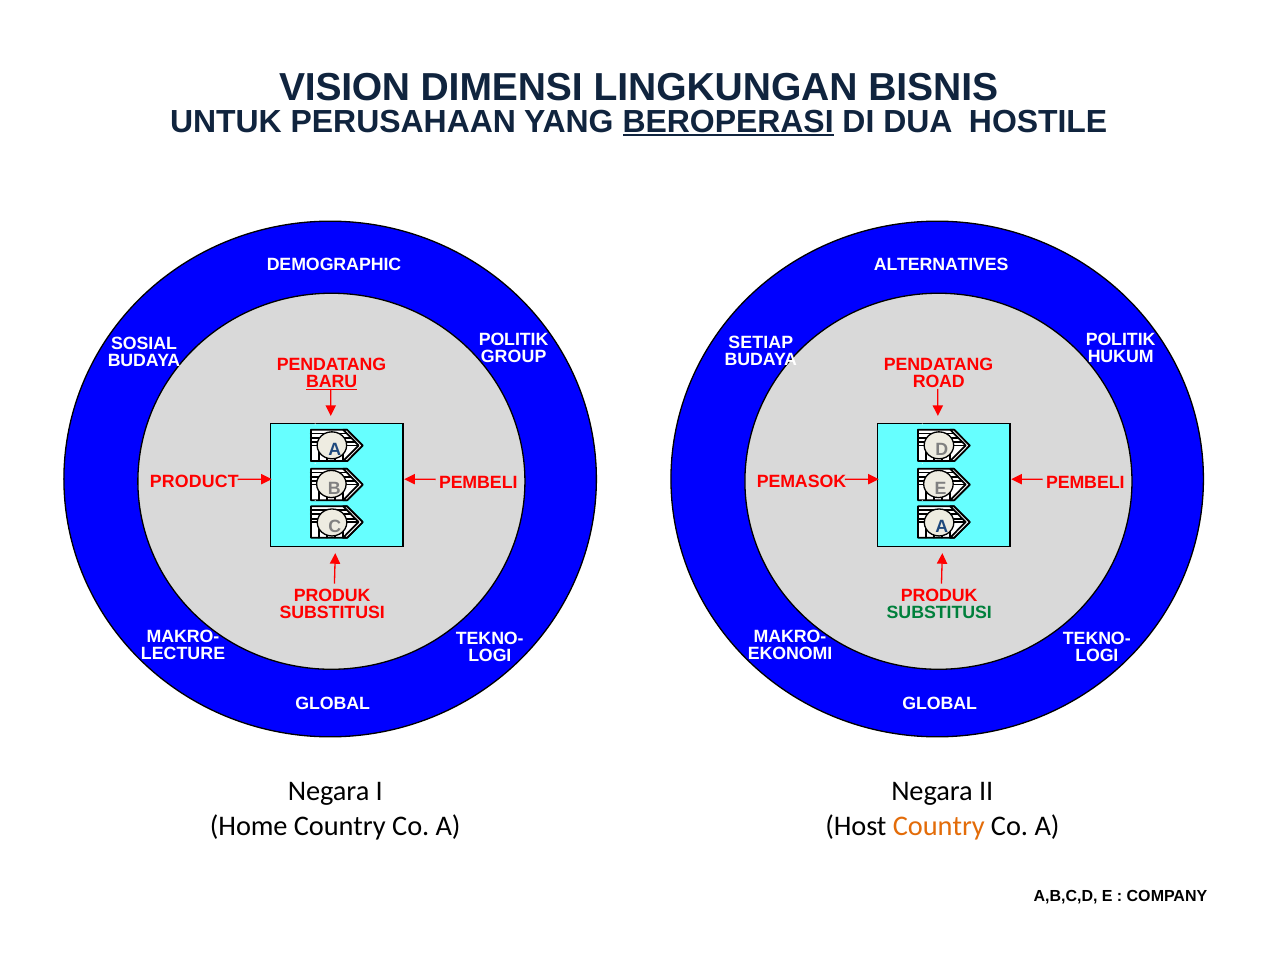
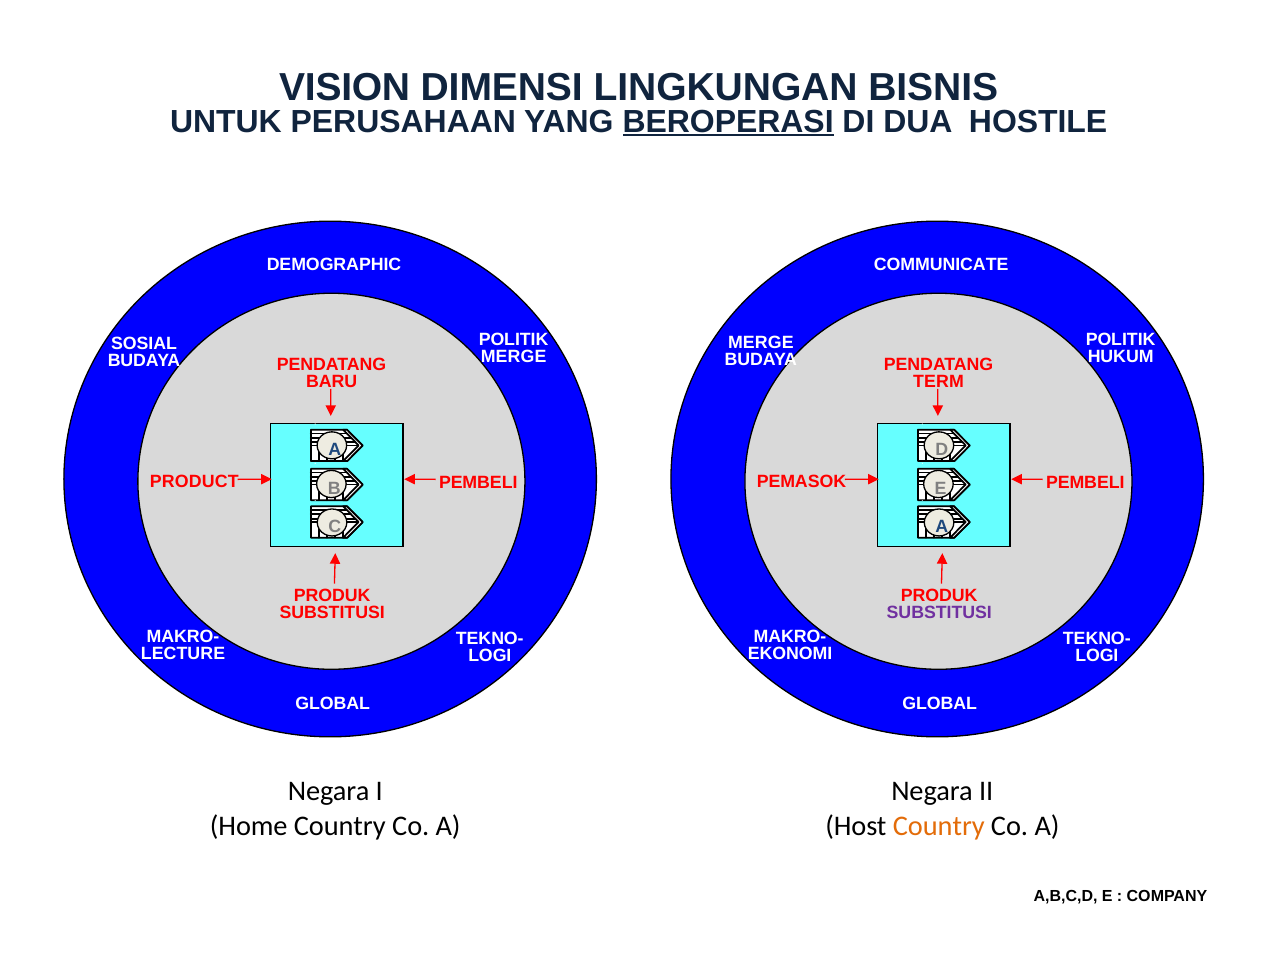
ALTERNATIVES: ALTERNATIVES -> COMMUNICATE (941, 264)
SETIAP: SETIAP -> MERGE (761, 343)
GROUP: GROUP -> MERGE (514, 357)
BARU underline: present -> none (332, 382)
ROAD: ROAD -> TERM (939, 382)
SUBSTITUSI colour: green -> purple (939, 613)
